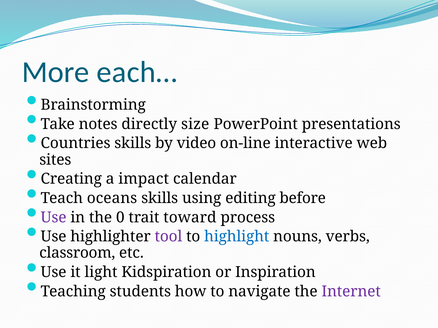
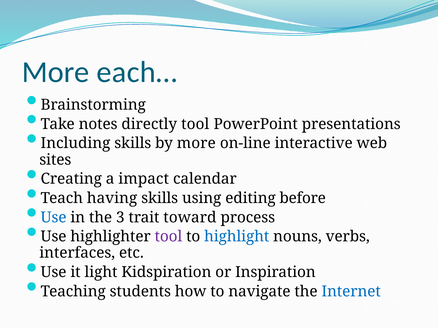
directly size: size -> tool (195, 124)
Countries: Countries -> Including (76, 144)
by video: video -> more (196, 144)
oceans: oceans -> having (112, 198)
Use colour: purple -> blue (54, 218)
0: 0 -> 3 (120, 218)
classroom: classroom -> interfaces (77, 253)
Internet colour: purple -> blue (351, 292)
